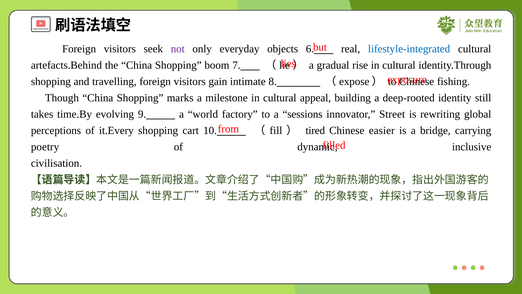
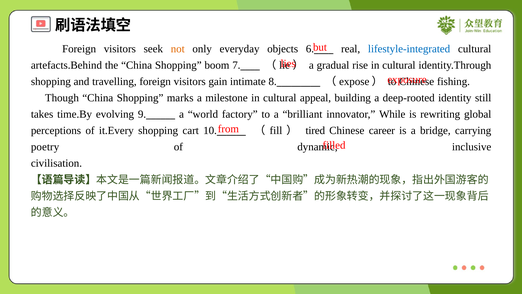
not colour: purple -> orange (178, 49)
sessions: sessions -> brilliant (302, 114)
Street: Street -> While (392, 114)
easier: easier -> career (382, 130)
